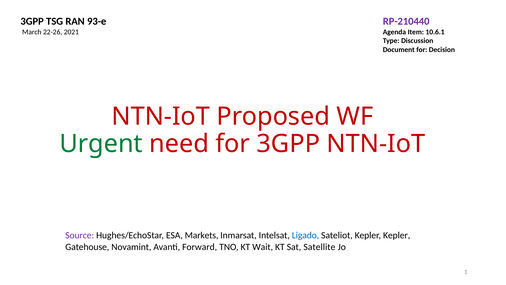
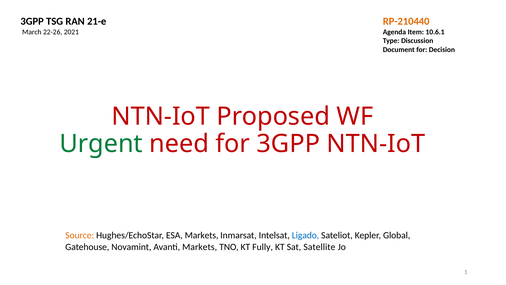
93-e: 93-e -> 21-e (97, 21)
RP-210440 colour: purple -> orange (406, 21)
Source colour: purple -> orange (80, 235)
Kepler Kepler: Kepler -> Global (397, 235)
Avanti Forward: Forward -> Markets (200, 247)
Wait: Wait -> Fully (263, 247)
